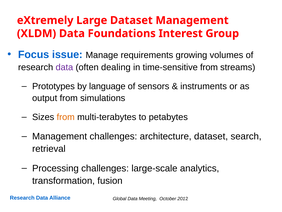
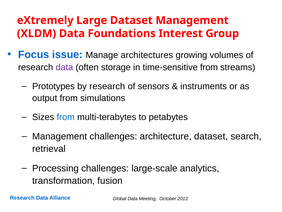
requirements: requirements -> architectures (147, 55)
dealing: dealing -> storage (116, 67)
by language: language -> research (107, 86)
from colour: orange -> blue (66, 117)
